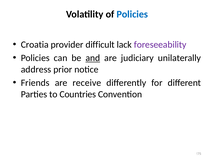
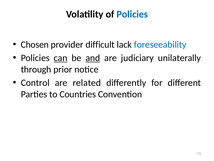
Croatia: Croatia -> Chosen (35, 44)
foreseeability colour: purple -> blue (160, 44)
can underline: none -> present (61, 58)
address: address -> through (36, 69)
Friends: Friends -> Control (35, 83)
receive: receive -> related (87, 83)
